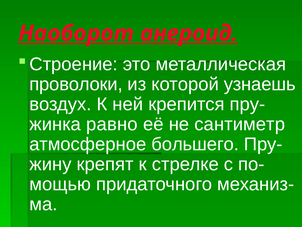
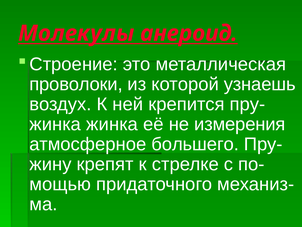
Наоборот: Наоборот -> Молекулы (76, 33)
жинка равно: равно -> жинка (112, 124)
сантиметр: сантиметр -> измерения (240, 124)
